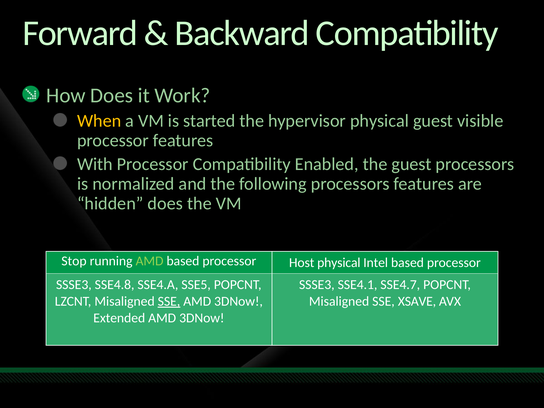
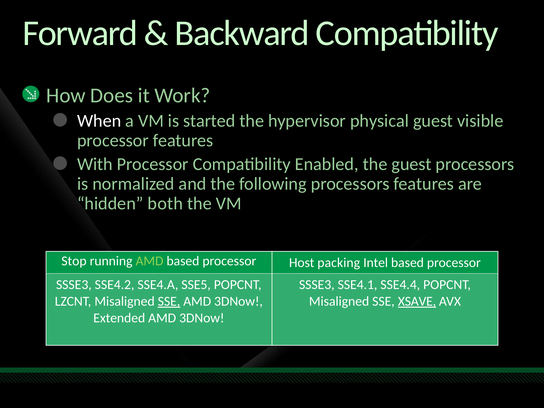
When colour: yellow -> white (99, 121)
hidden does: does -> both (165, 203)
Host physical: physical -> packing (339, 263)
SSE4.8: SSE4.8 -> SSE4.2 (115, 285)
SSE4.7: SSE4.7 -> SSE4.4 (400, 285)
XSAVE underline: none -> present (417, 301)
